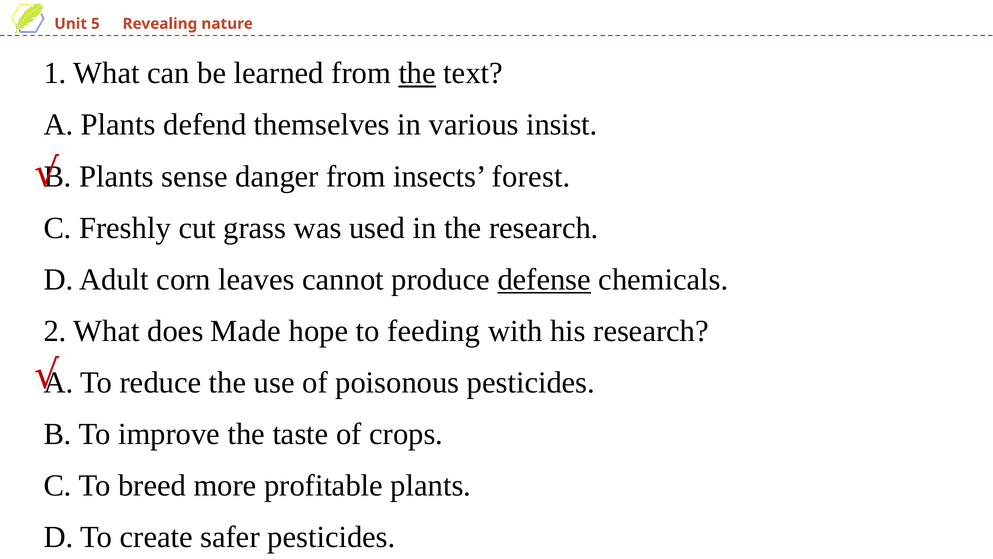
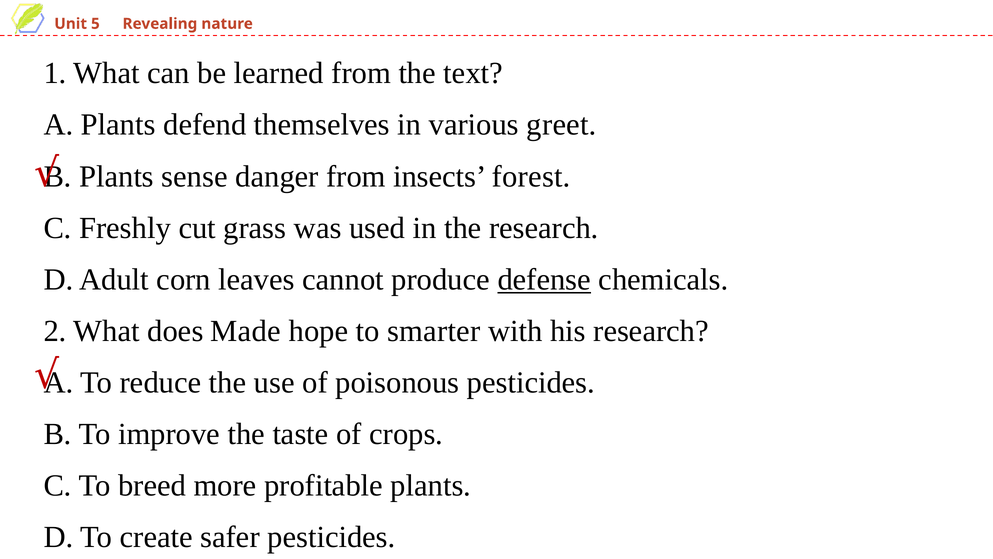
the underline: present -> none (417, 73)
insist: insist -> greet (562, 125)
feeding: feeding -> smarter (434, 331)
